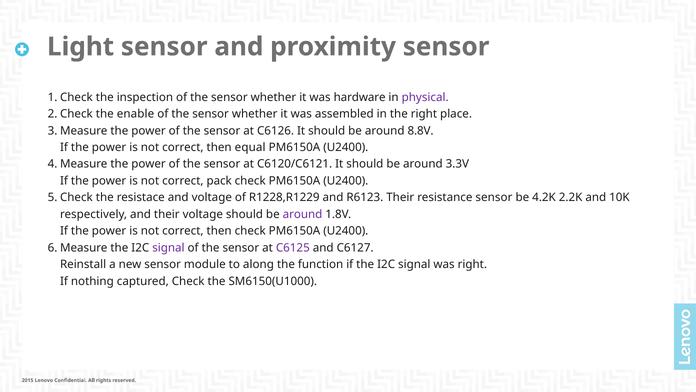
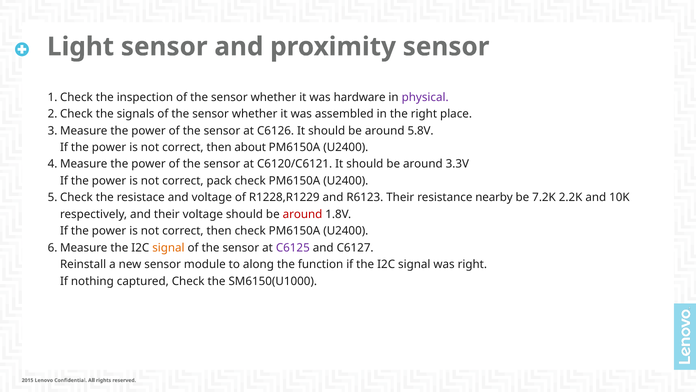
enable: enable -> signals (136, 114)
8.8V: 8.8V -> 5.8V (421, 130)
equal: equal -> about (250, 147)
resistance sensor: sensor -> nearby (494, 197)
4.2K: 4.2K -> 7.2K (544, 197)
around colour: purple -> red (303, 214)
signal colour: purple -> orange (168, 247)
